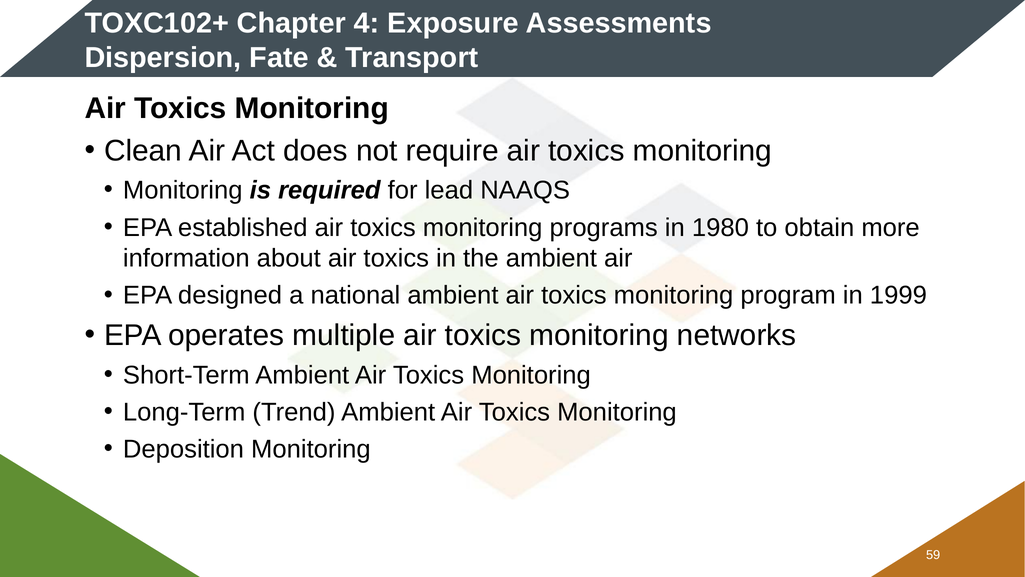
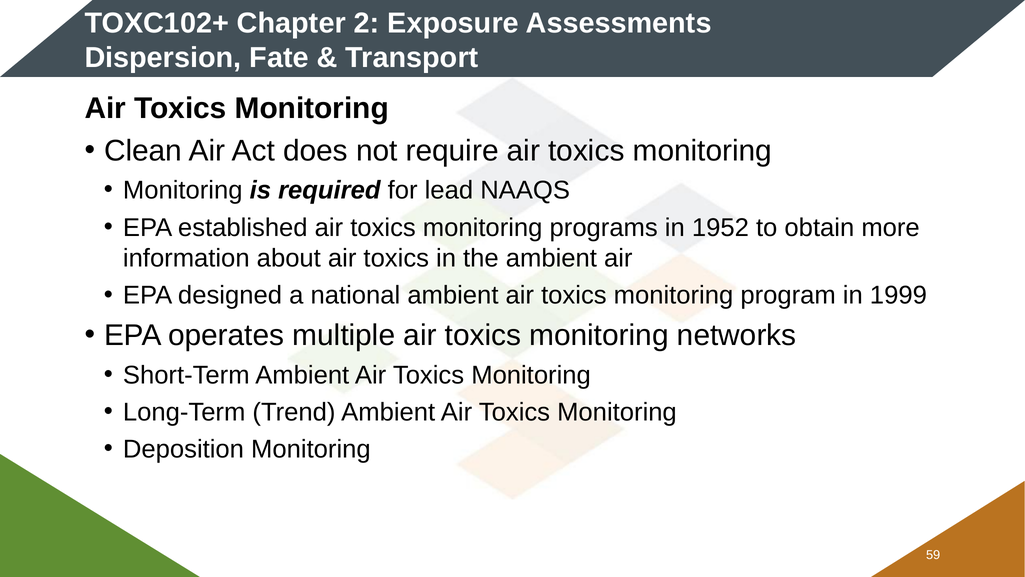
4: 4 -> 2 (367, 23)
1980: 1980 -> 1952 (720, 227)
